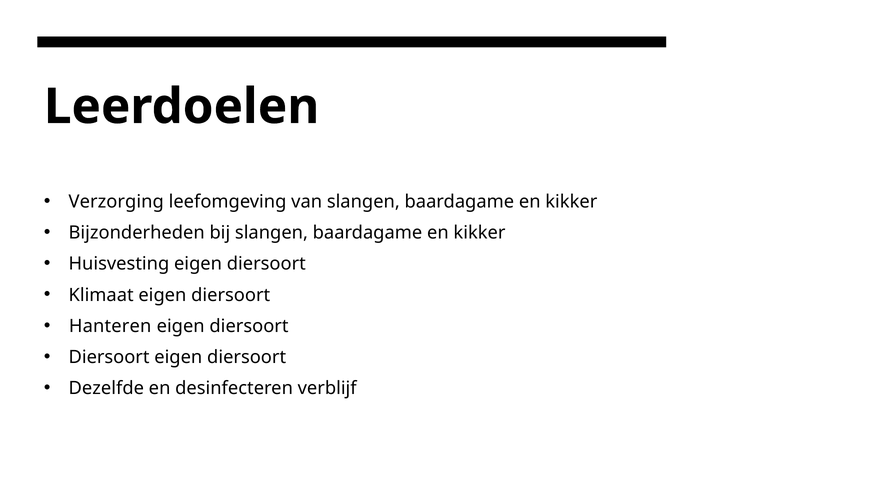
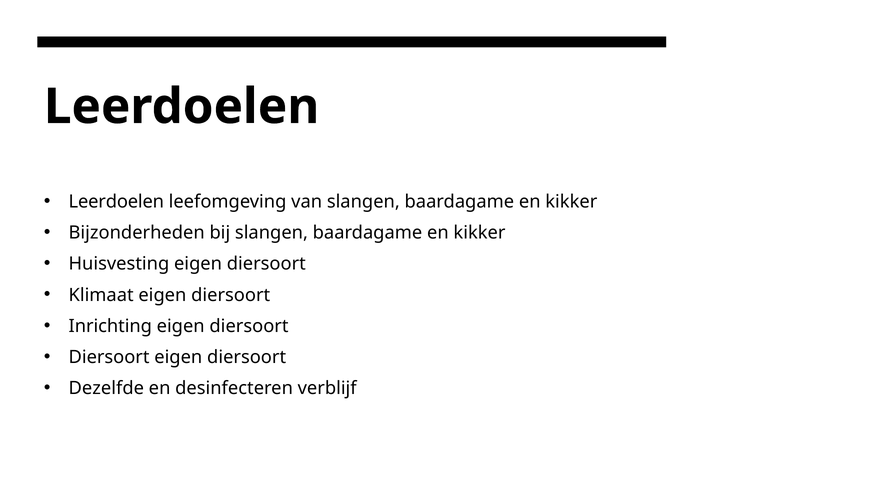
Verzorging: Verzorging -> Leerdoelen (116, 201)
Hanteren: Hanteren -> Inrichting (110, 326)
